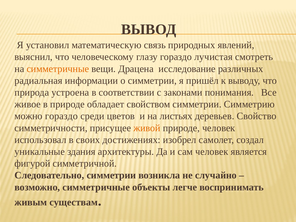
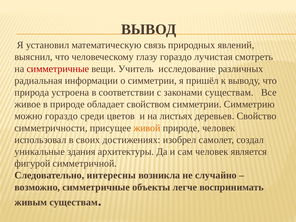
симметричные colour: orange -> red (58, 69)
Драцена: Драцена -> Учитель (136, 69)
законами понимания: понимания -> существам (229, 92)
Следовательно симметрии: симметрии -> интересны (111, 175)
